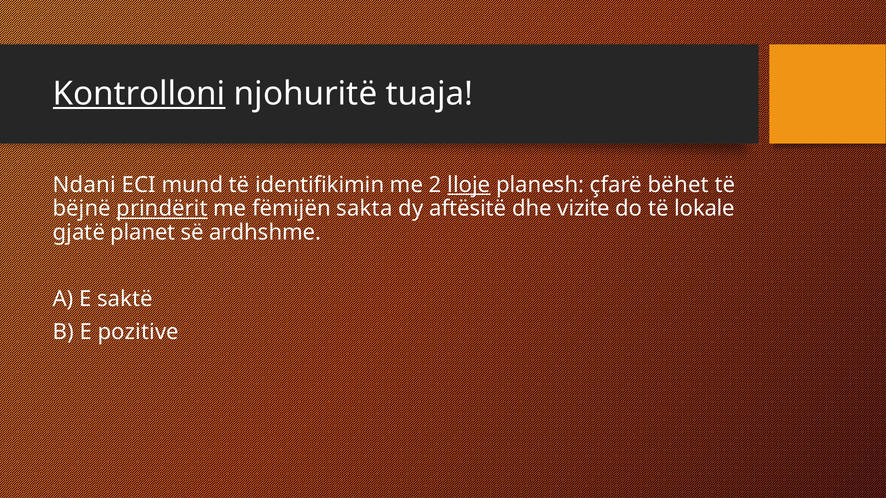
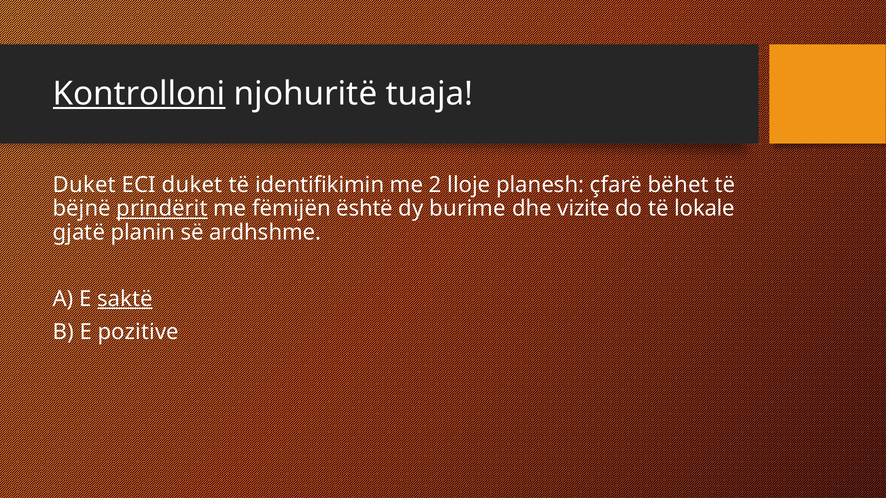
Ndani: Ndani -> Duket (84, 185)
ECI mund: mund -> duket (192, 185)
lloje underline: present -> none (469, 185)
sakta: sakta -> është (365, 209)
aftësitë: aftësitë -> burime (468, 209)
planet: planet -> planin (143, 233)
saktë underline: none -> present (125, 299)
